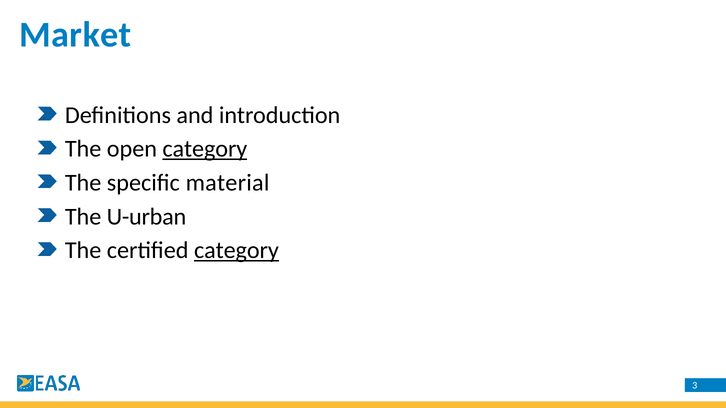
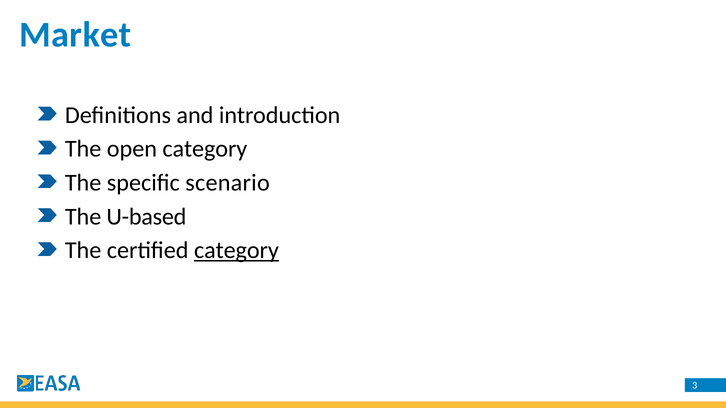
category underline: present -> none (205, 149)
material: material -> scenario (228, 183)
U-urban: U-urban -> U-based (146, 217)
